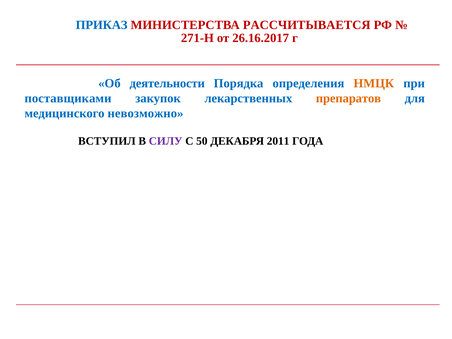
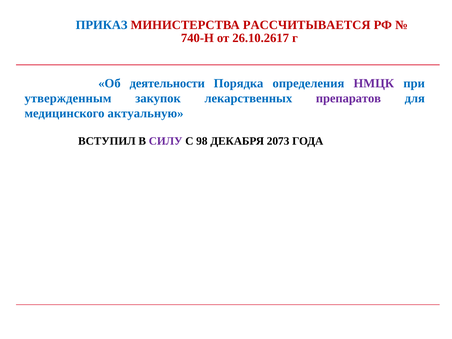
271-Н: 271-Н -> 740-Н (197, 38)
26.16.2017: 26.16.2017 -> 26.10.2617 (261, 38)
НМЦК colour: orange -> purple (374, 83)
поставщиками: поставщиками -> утвержденным (68, 98)
препаратов colour: orange -> purple (348, 98)
невозможно: невозможно -> актуальную (146, 113)
50: 50 -> 98 (202, 141)
2011: 2011 -> 2073 (278, 141)
